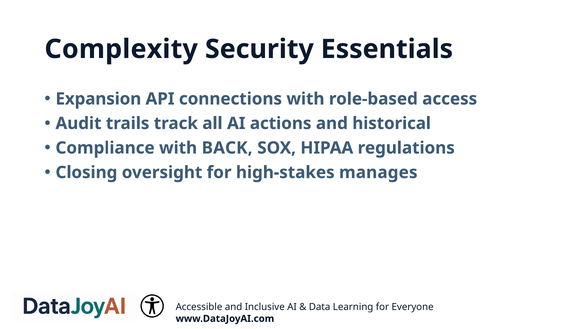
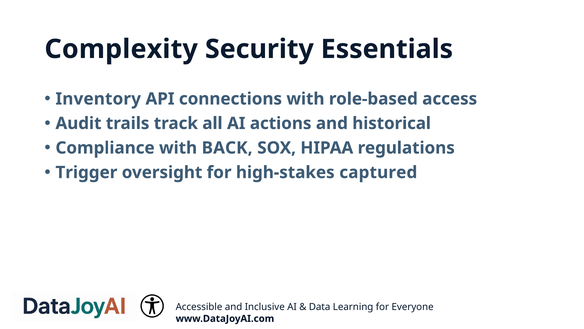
Expansion: Expansion -> Inventory (98, 99)
Closing: Closing -> Trigger (86, 172)
manages: manages -> captured (378, 172)
